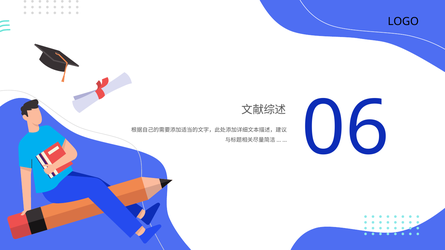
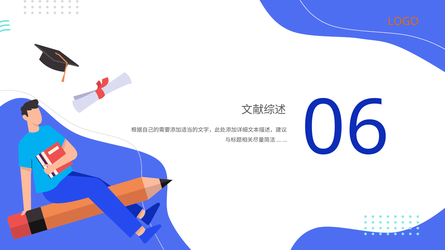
LOGO colour: black -> orange (403, 21)
